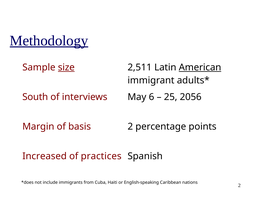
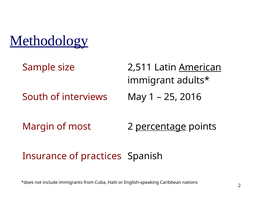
size underline: present -> none (66, 68)
6: 6 -> 1 (152, 97)
2056: 2056 -> 2016 (191, 97)
basis: basis -> most (80, 127)
percentage underline: none -> present (161, 127)
Increased: Increased -> Insurance (45, 156)
